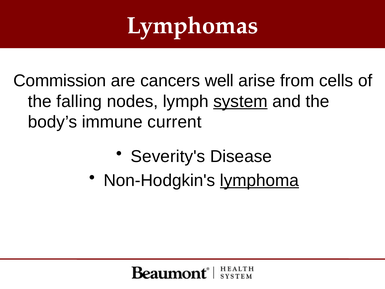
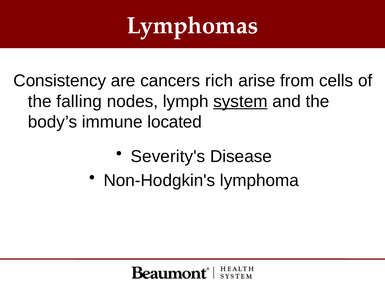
Commission: Commission -> Consistency (60, 81)
well: well -> rich (219, 81)
current: current -> located (175, 122)
lymphoma underline: present -> none (259, 180)
